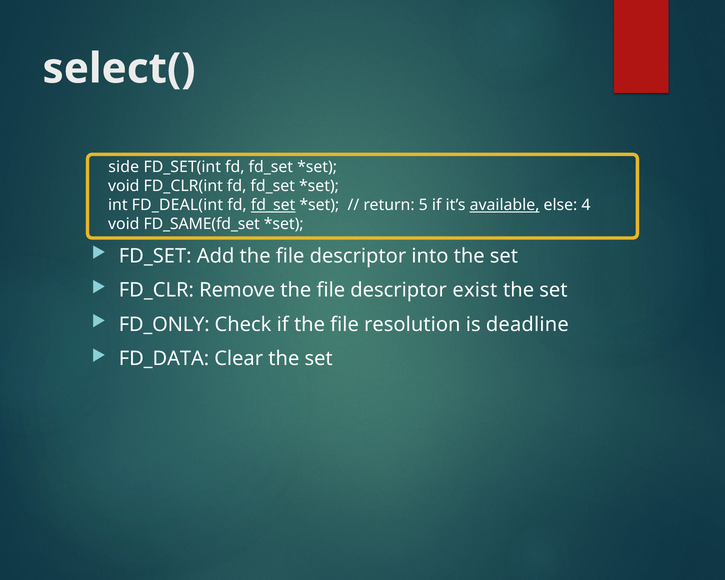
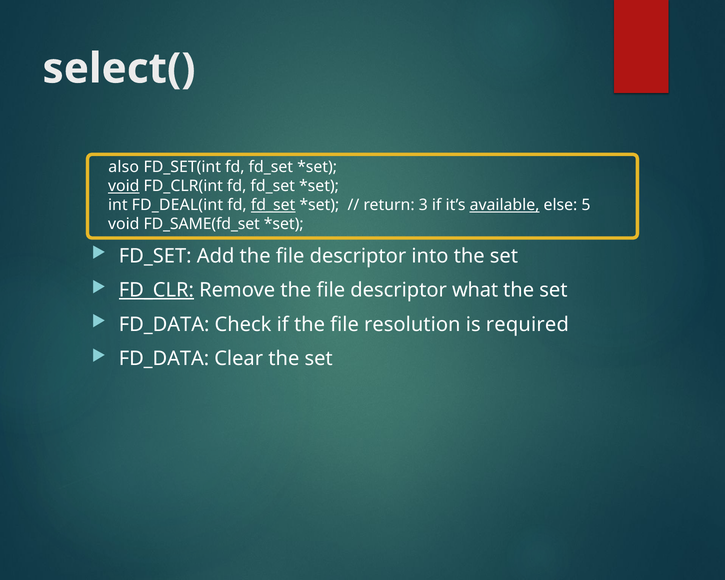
side: side -> also (124, 167)
void underline: none -> present (124, 186)
5: 5 -> 3 (423, 205)
4: 4 -> 5 (586, 205)
FD_CLR underline: none -> present (156, 290)
exist: exist -> what (475, 290)
FD_ONLY: FD_ONLY -> FD_DATA (164, 324)
deadline: deadline -> required (527, 324)
